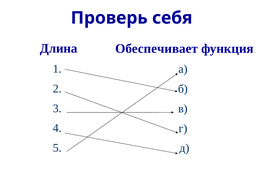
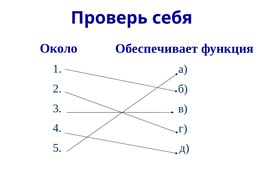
Длина: Длина -> Около (59, 48)
